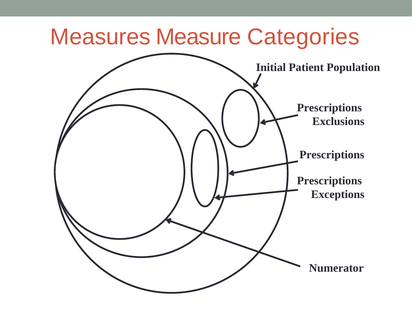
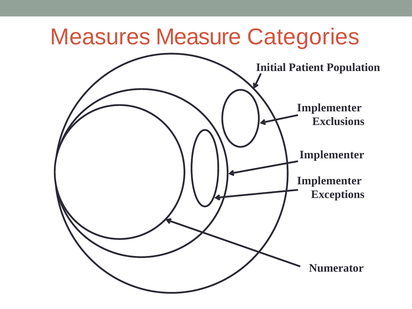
Prescriptions: Prescriptions -> Implementer (329, 108)
Prescriptions: Prescriptions -> Implementer (332, 155)
Prescriptions: Prescriptions -> Implementer (329, 181)
